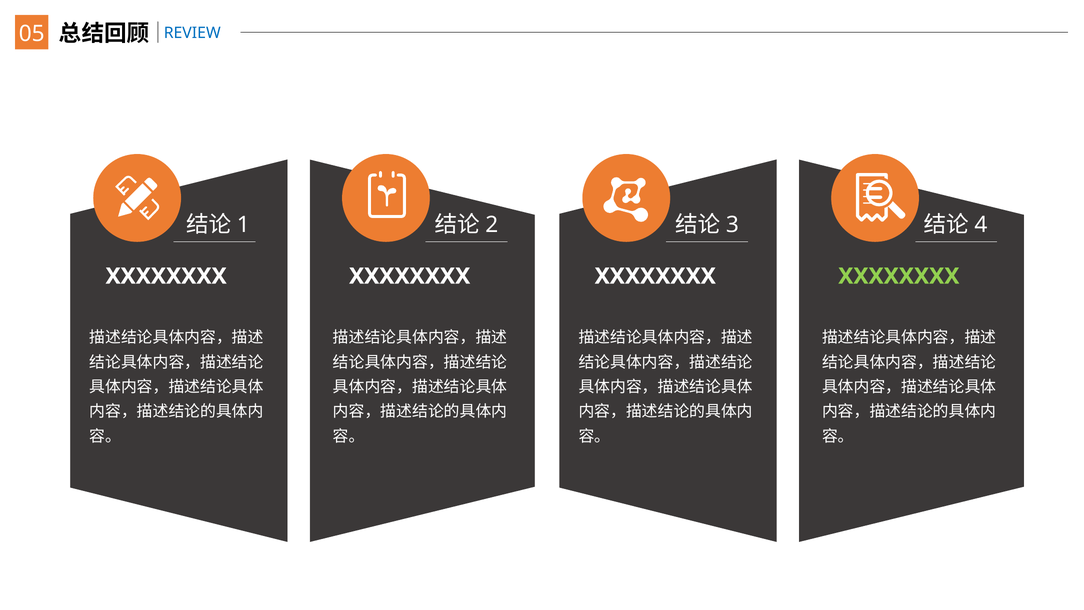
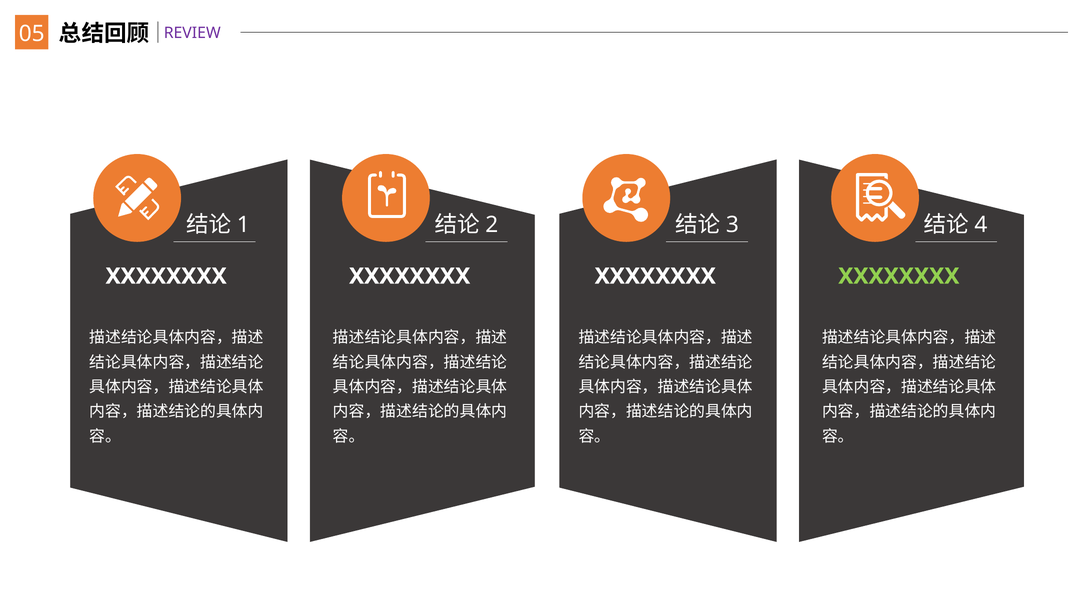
REVIEW colour: blue -> purple (192, 33)
